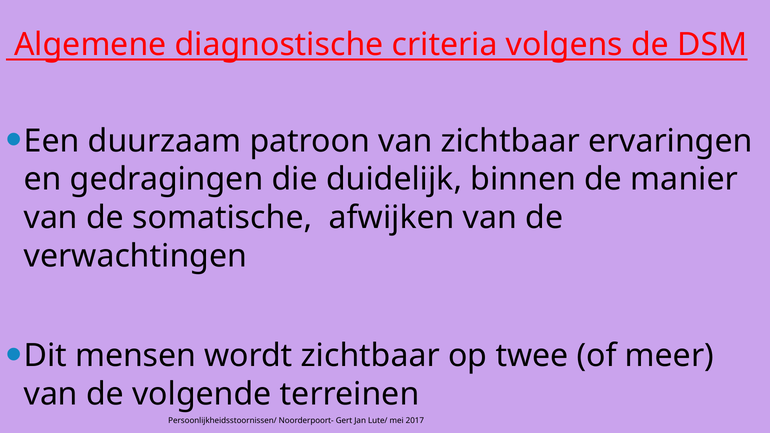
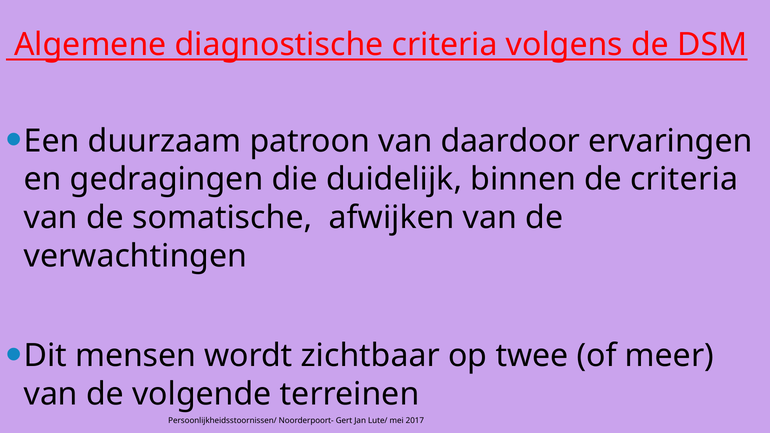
van zichtbaar: zichtbaar -> daardoor (510, 141)
de manier: manier -> criteria (684, 179)
